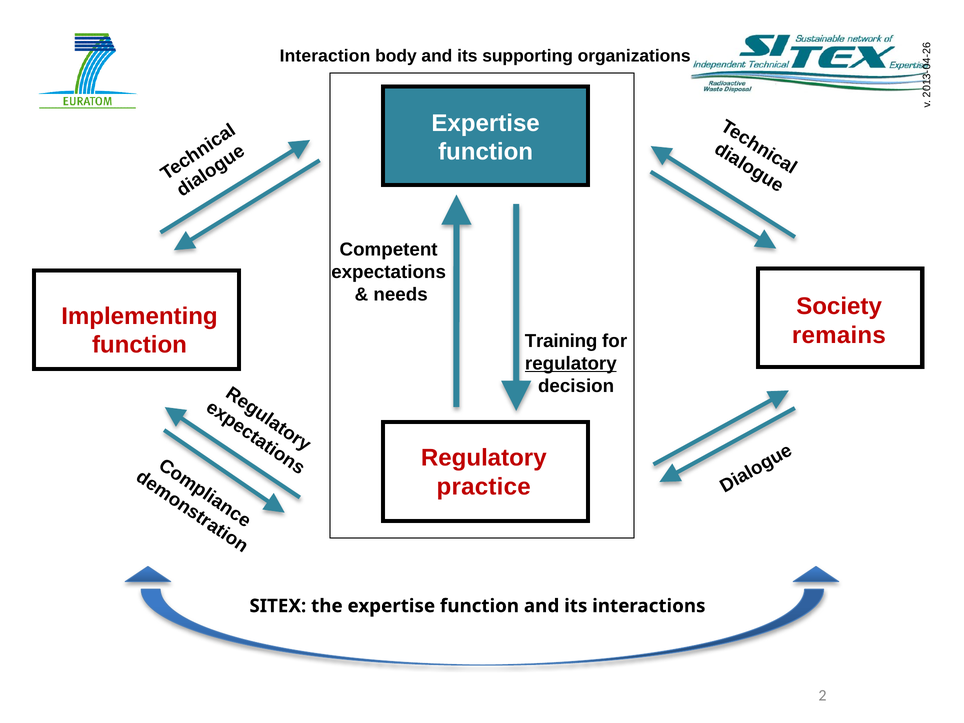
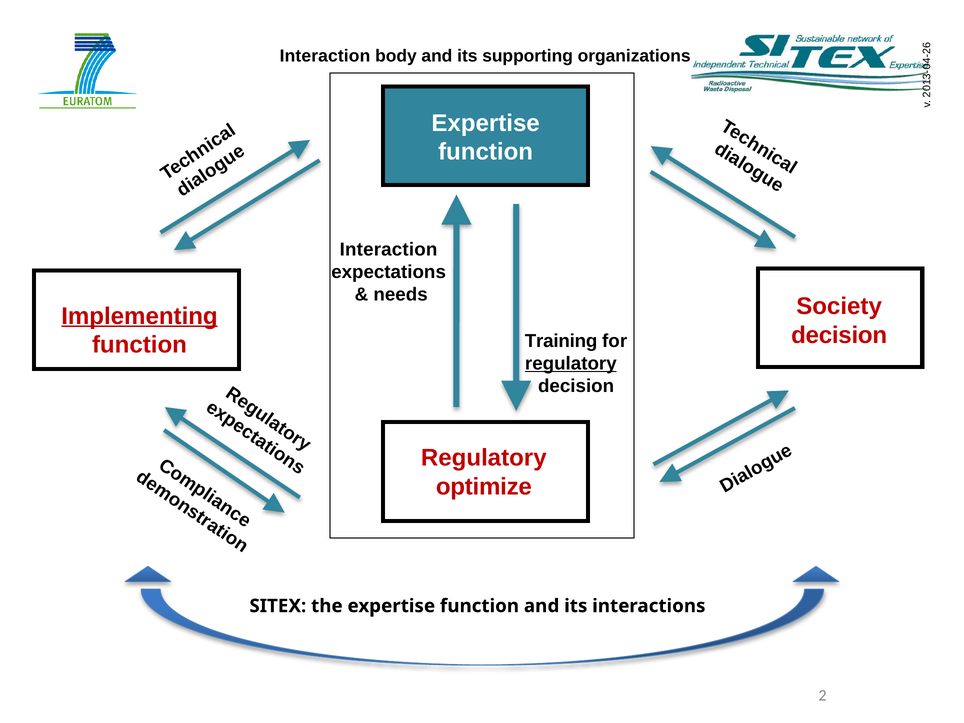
Competent: Competent -> Interaction (389, 250)
Implementing underline: none -> present (139, 316)
remains: remains -> decision (839, 335)
practice: practice -> optimize (484, 487)
